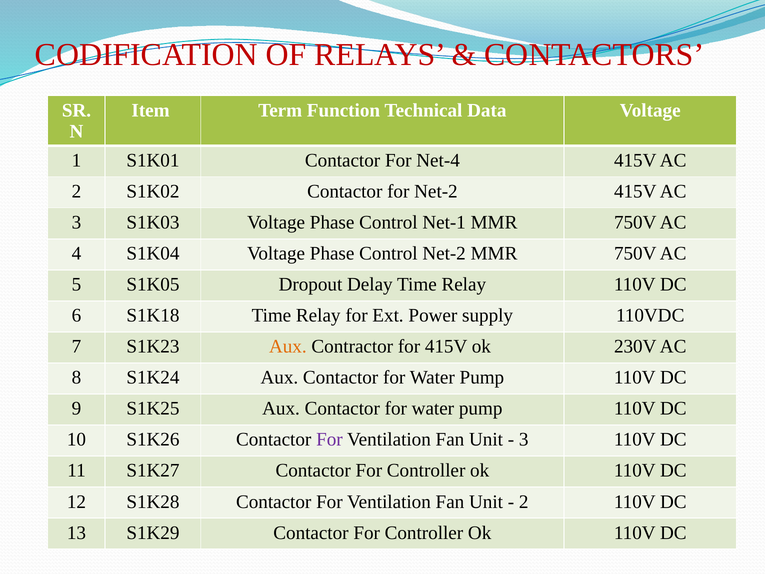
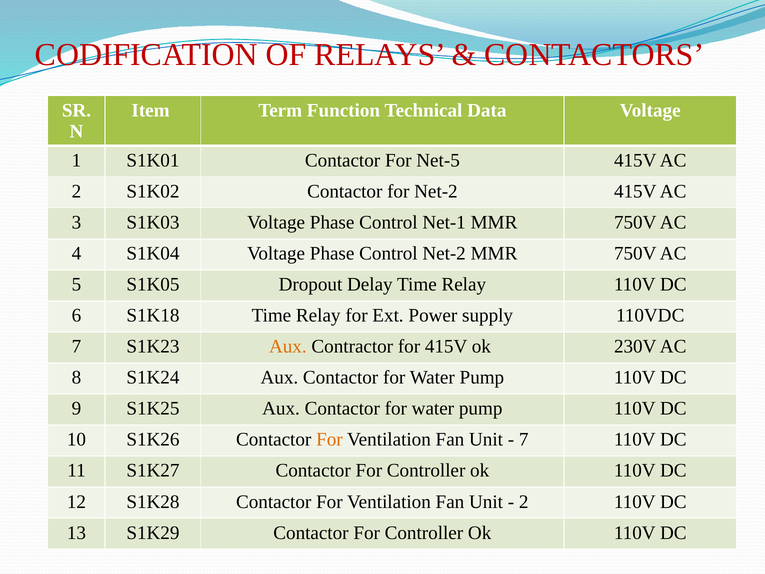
Net-4: Net-4 -> Net-5 (438, 160)
For colour: purple -> orange (329, 439)
3: 3 -> 7 (524, 439)
